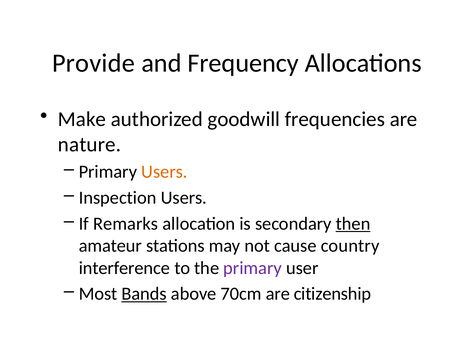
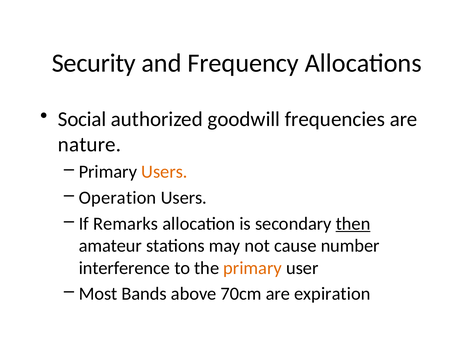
Provide: Provide -> Security (94, 63)
Make: Make -> Social (82, 119)
Inspection: Inspection -> Operation (118, 197)
country: country -> number (350, 245)
primary colour: purple -> orange (253, 268)
Bands underline: present -> none (144, 293)
citizenship: citizenship -> expiration (332, 293)
